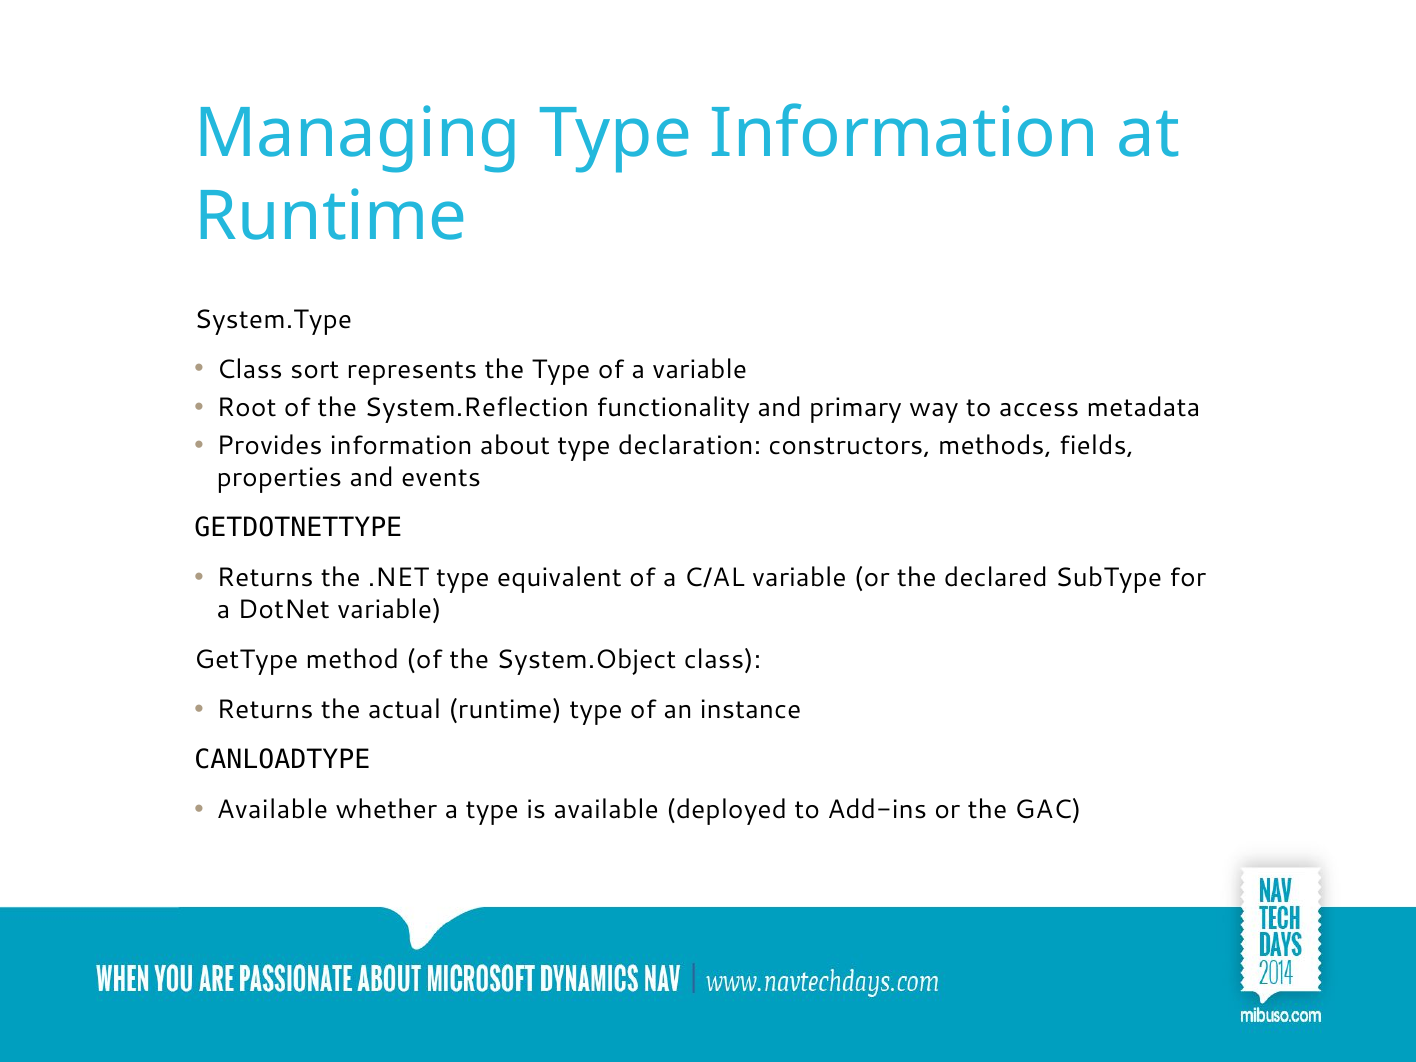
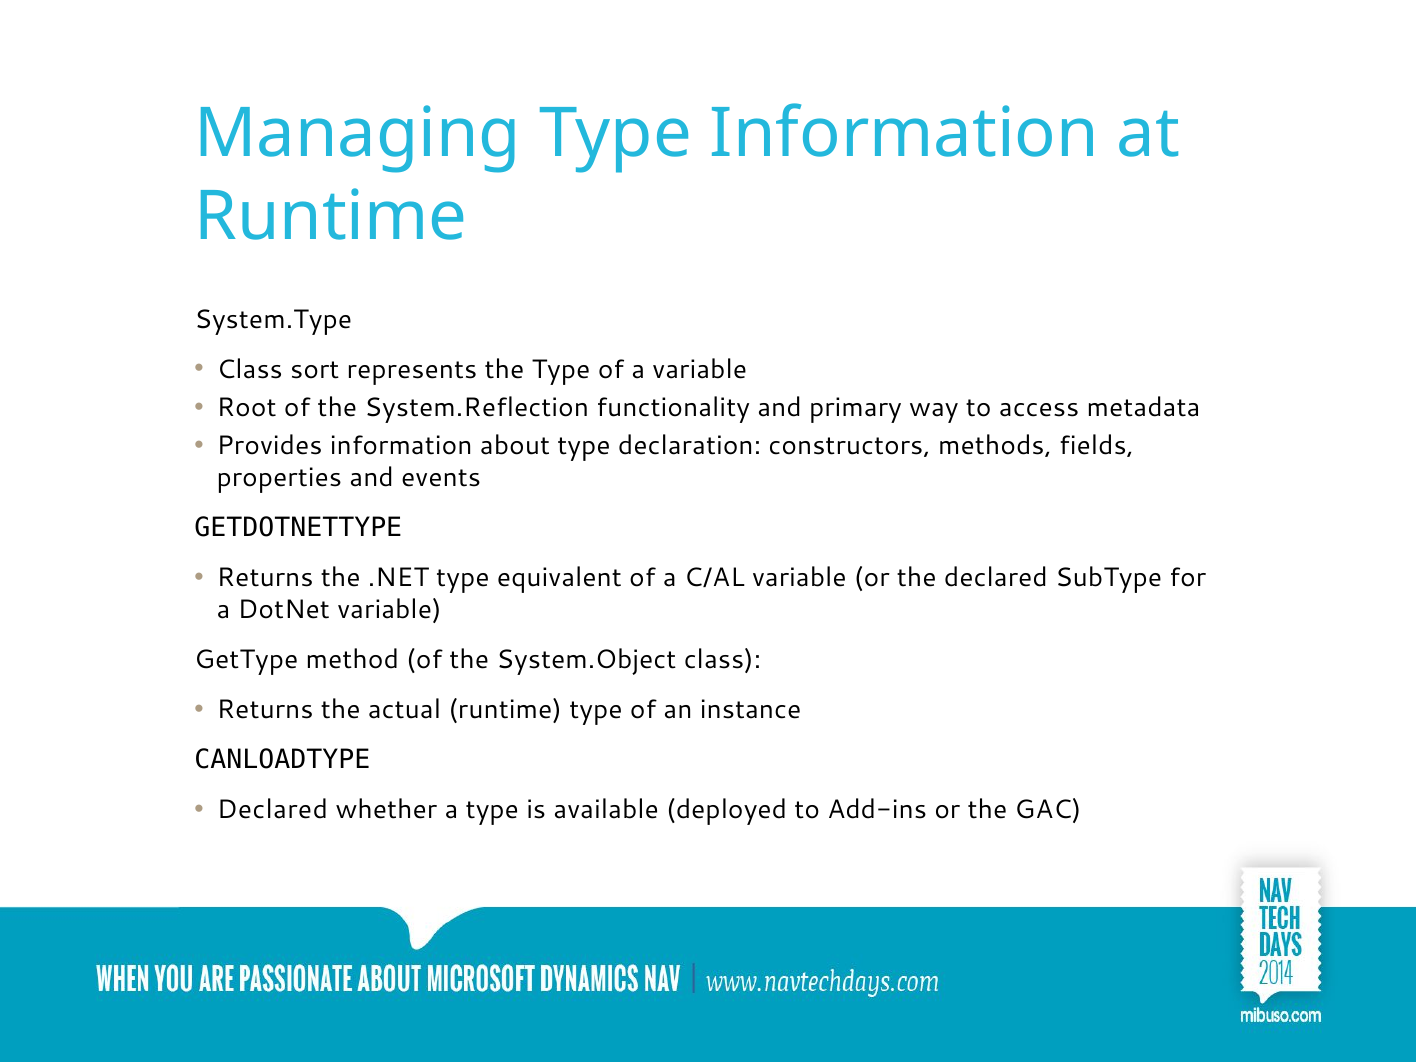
Available: Available -> Declared (272, 810)
